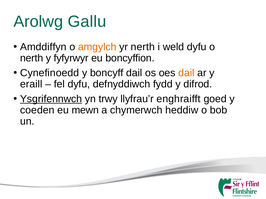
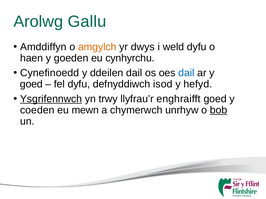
yr nerth: nerth -> dwys (143, 47)
nerth: nerth -> haen (32, 58)
fyfyrwyr: fyfyrwyr -> goeden (71, 58)
boncyffion: boncyffion -> cynhyrchu (130, 58)
boncyff: boncyff -> ddeilen (107, 73)
dail colour: orange -> blue (186, 73)
eraill: eraill -> goed (31, 84)
fydd: fydd -> isod (163, 84)
difrod: difrod -> hefyd (198, 84)
heddiw: heddiw -> unrhyw (182, 110)
bob underline: none -> present (219, 110)
